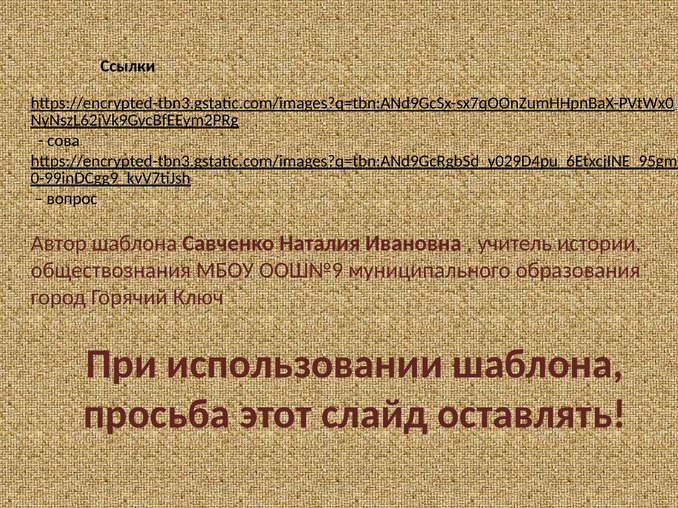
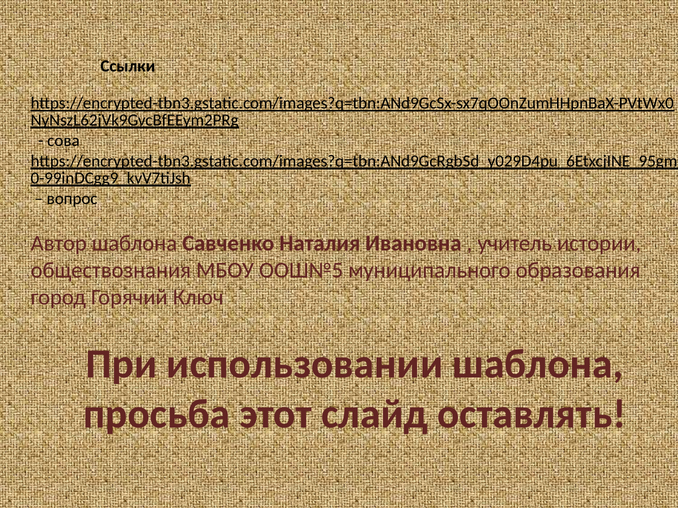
ООШ№9: ООШ№9 -> ООШ№5 (301, 271)
